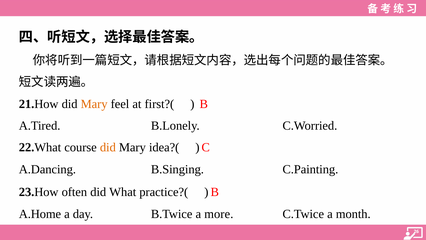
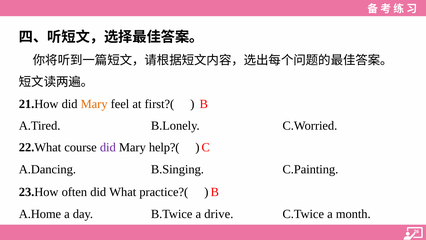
did colour: orange -> purple (108, 147)
idea?(: idea?( -> help?( (164, 147)
more: more -> drive (219, 214)
